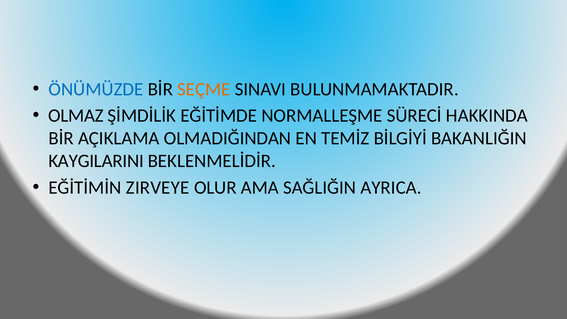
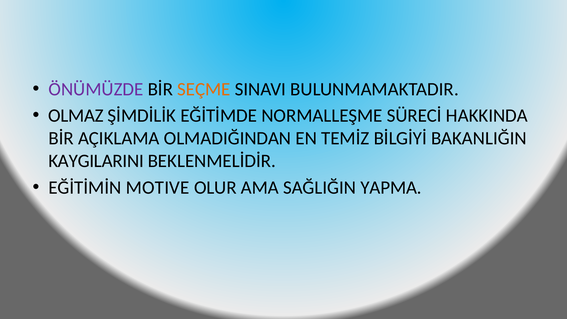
ÖNÜMÜZDE colour: blue -> purple (96, 89)
ZIRVEYE: ZIRVEYE -> MOTIVE (158, 188)
AYRICA: AYRICA -> YAPMA (391, 188)
